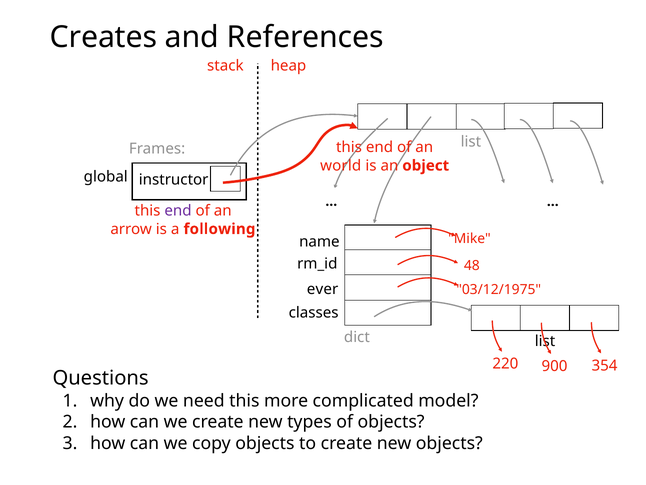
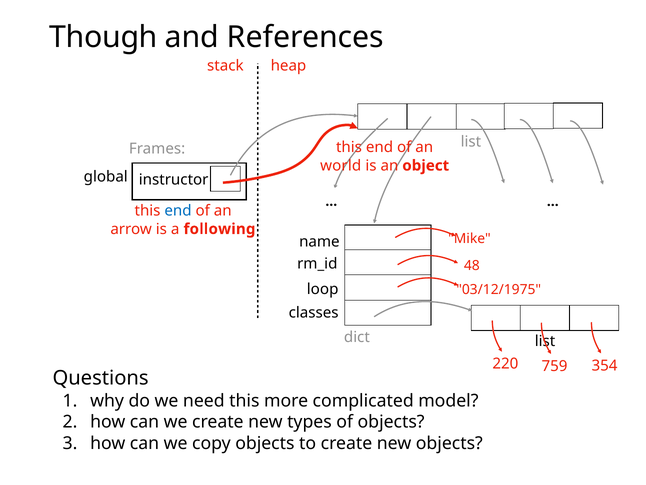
Creates: Creates -> Though (104, 37)
end colour: purple -> blue (178, 211)
ever: ever -> loop (323, 289)
900: 900 -> 759 (555, 366)
